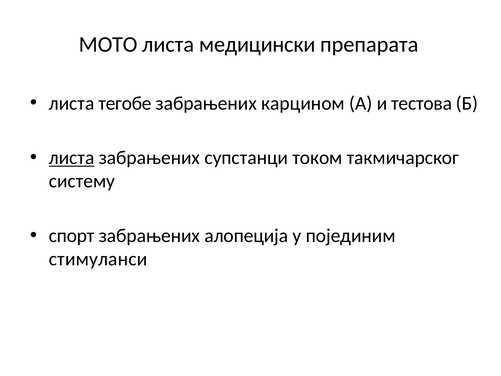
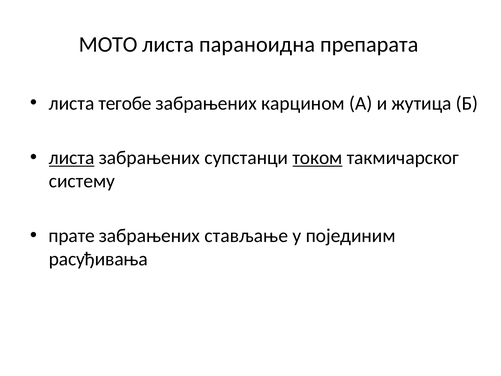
медицински: медицински -> параноидна (257, 45)
тестова: тестова -> жутица (422, 103)
током underline: none -> present (317, 158)
спорт: спорт -> прате (72, 235)
алопеција: алопеција -> стављање (246, 235)
стимуланси: стимуланси -> расуђивања (98, 259)
